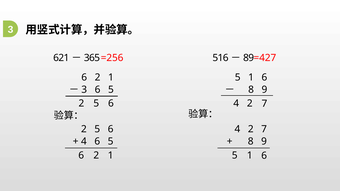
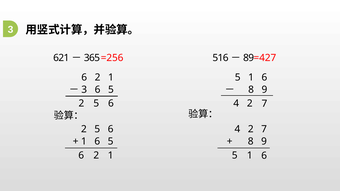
4: 4 -> 1 (84, 142)
